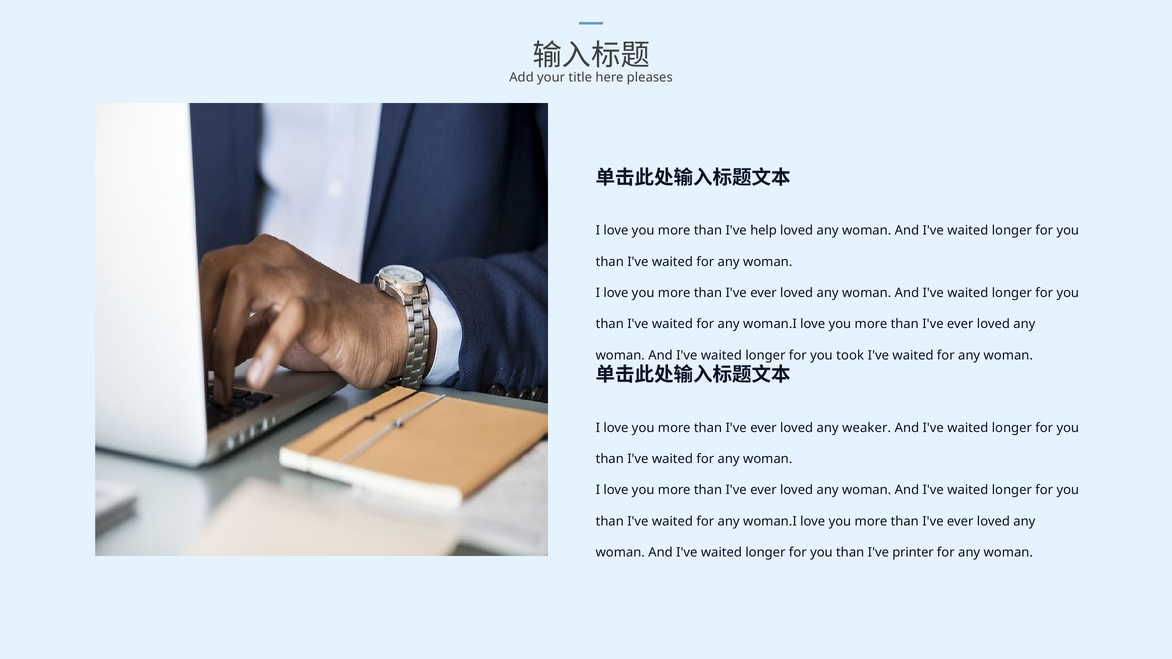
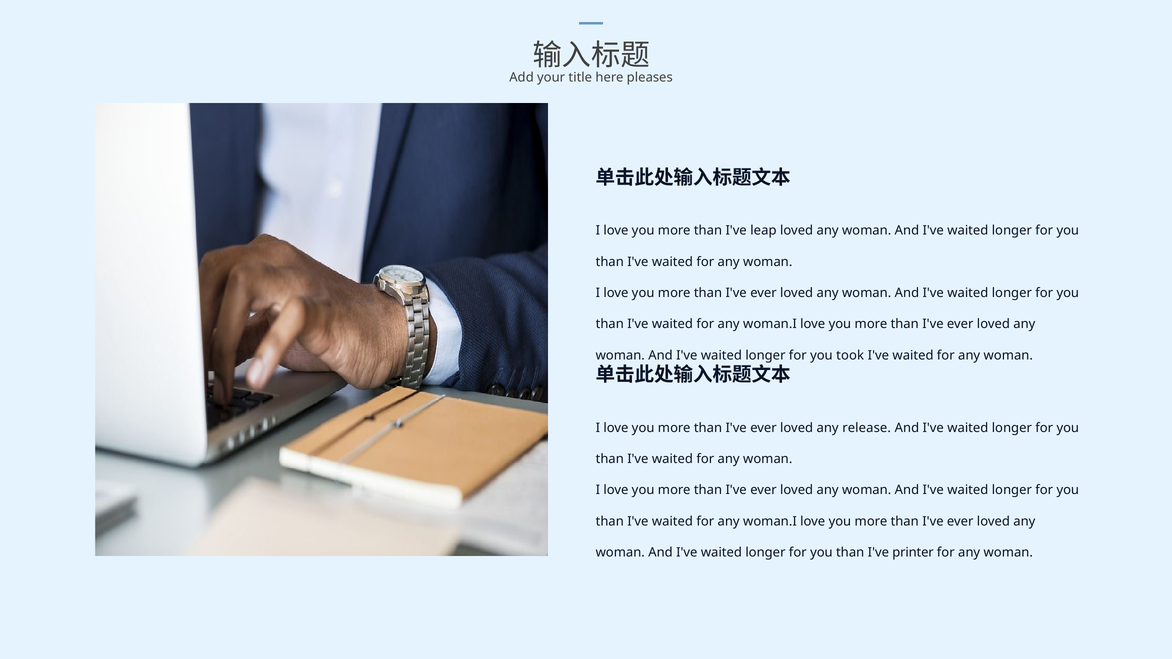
help: help -> leap (763, 231)
weaker: weaker -> release (867, 428)
